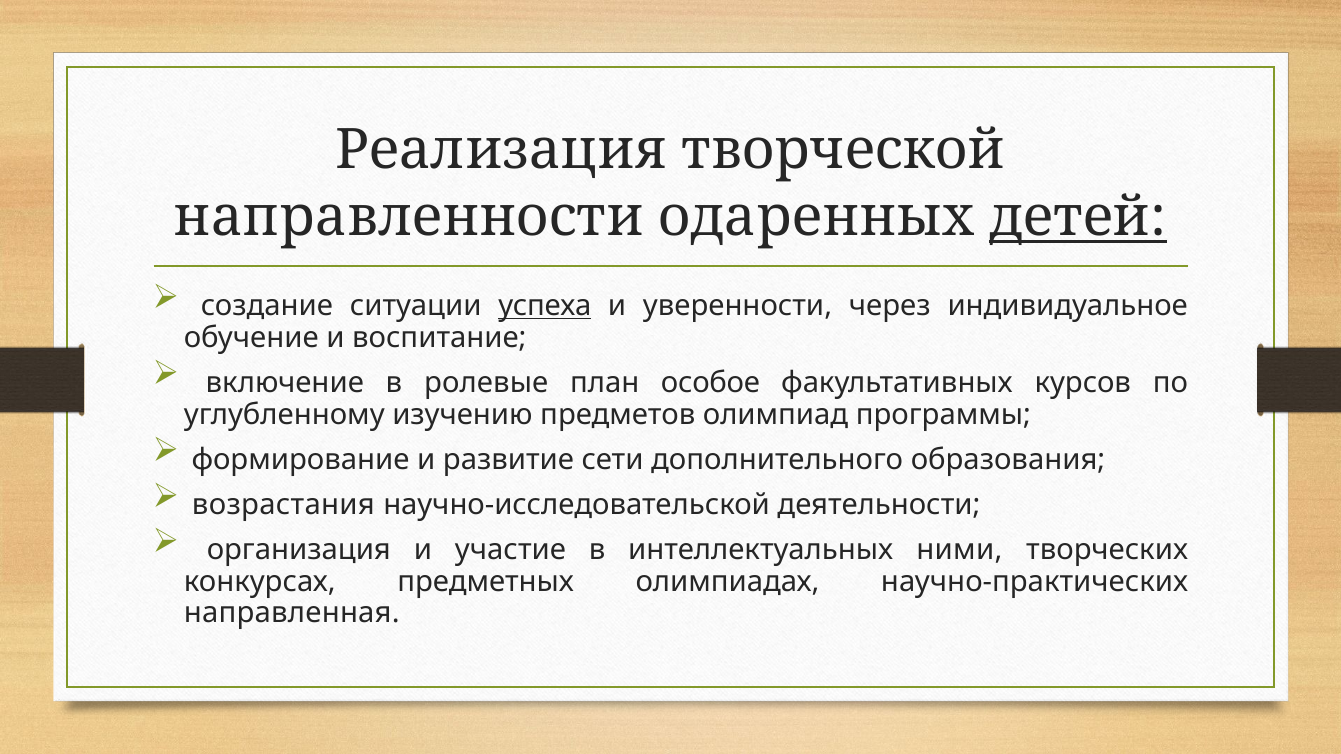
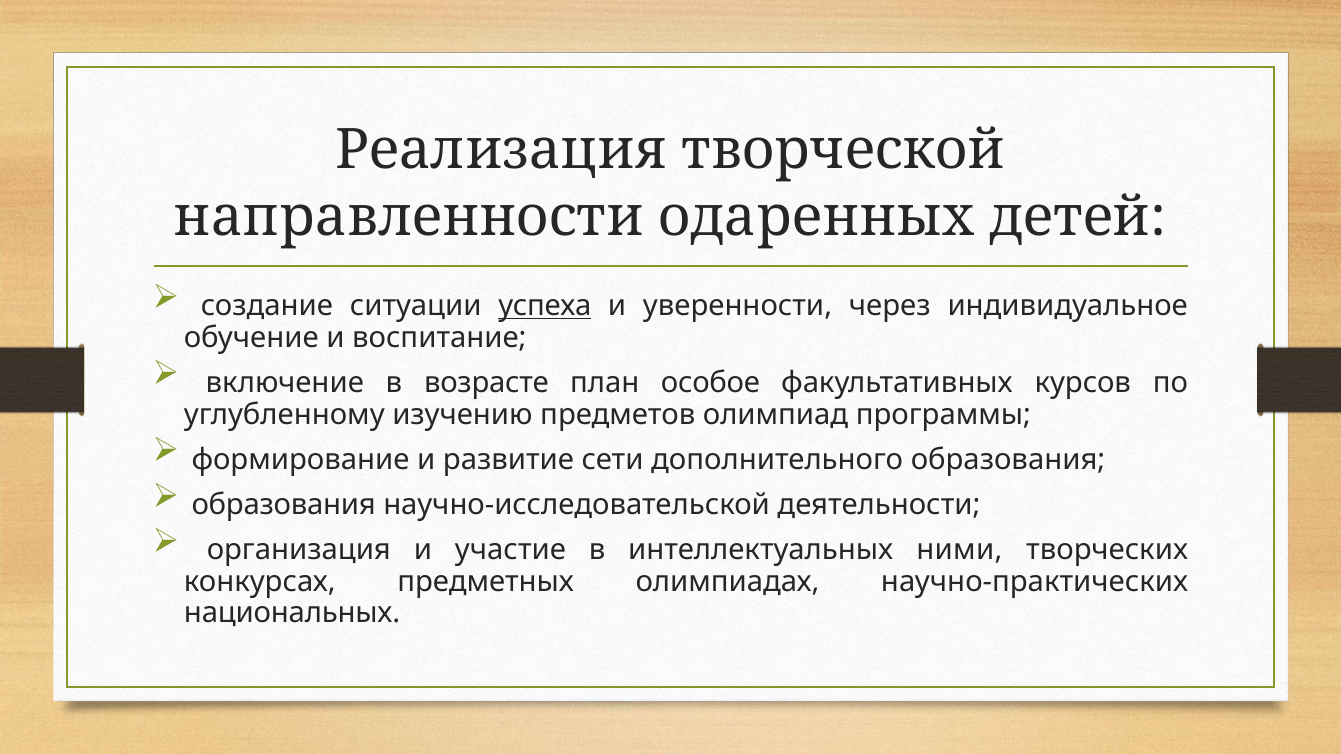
детей underline: present -> none (1078, 217)
ролевые: ролевые -> возрасте (486, 383)
возрастания: возрастания -> образования (284, 505)
направленная: направленная -> национальных (292, 614)
